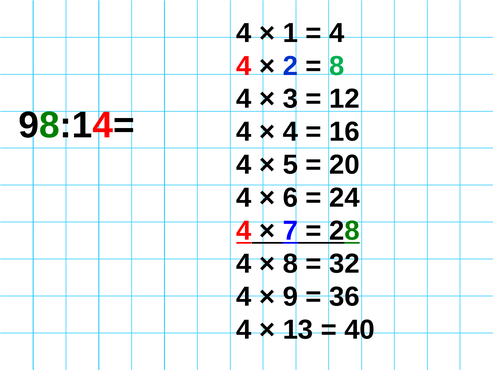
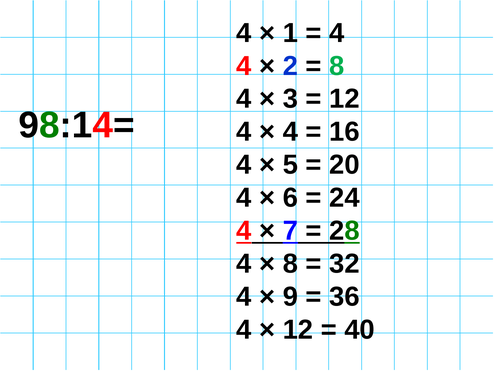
13: 13 -> 12 (298, 329)
